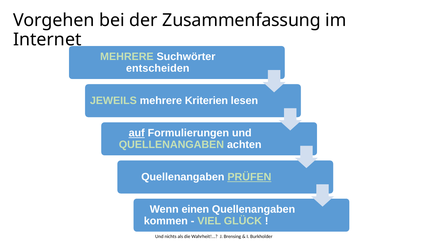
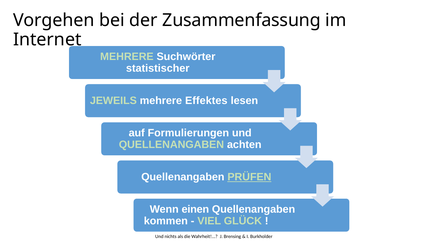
entscheiden: entscheiden -> statistischer (158, 68)
Kriterien: Kriterien -> Effektes (206, 101)
auf underline: present -> none (137, 133)
